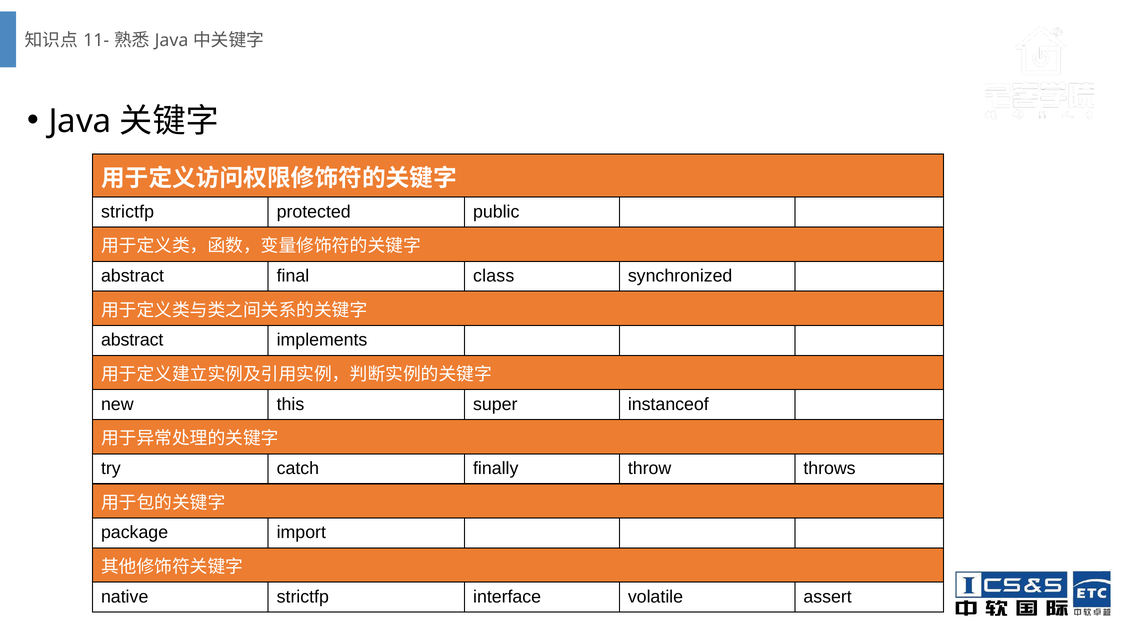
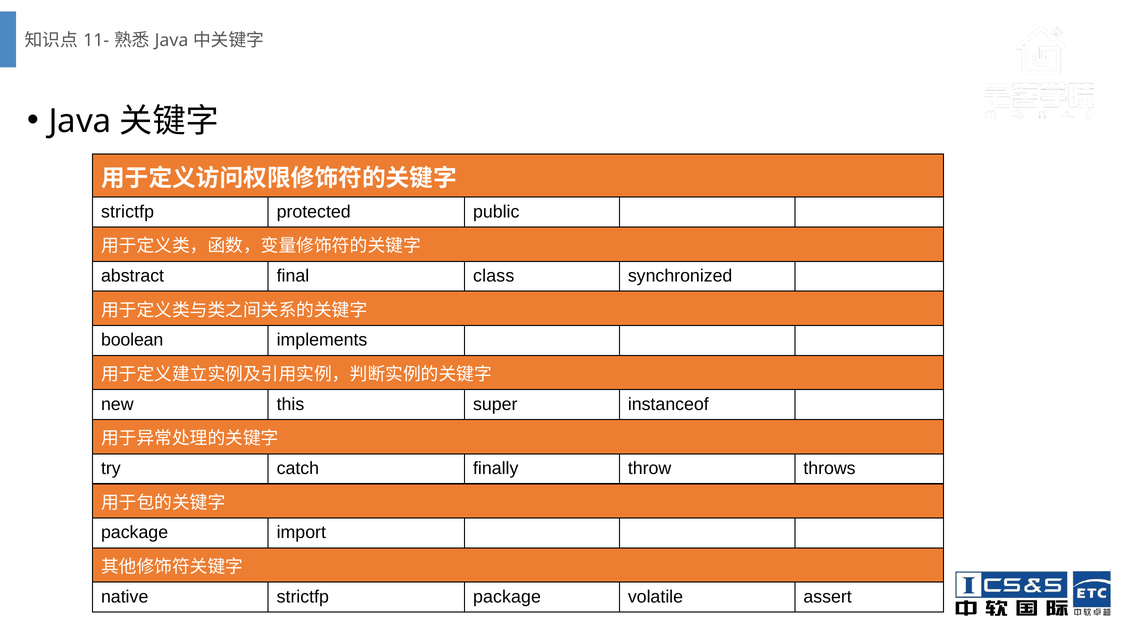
abstract: abstract -> boolean (132, 340)
strictfp interface: interface -> package (507, 596)
